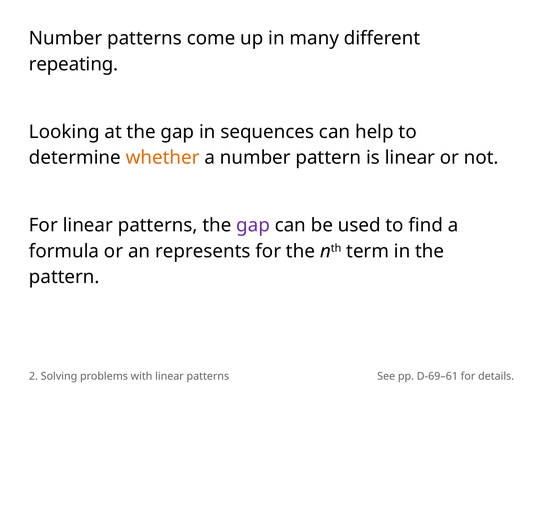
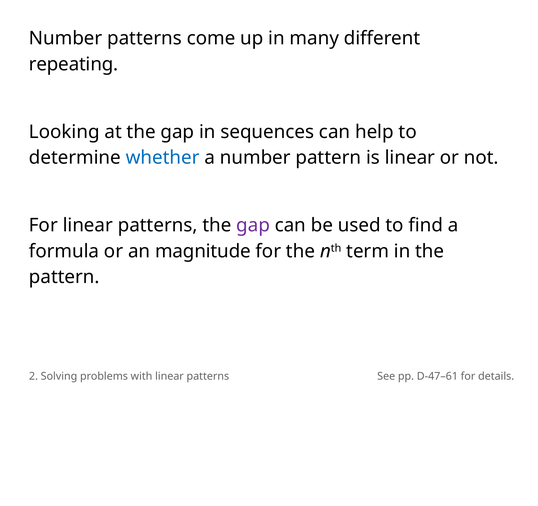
whether colour: orange -> blue (163, 158)
represents: represents -> magnitude (203, 251)
D-69–61: D-69–61 -> D-47–61 (437, 376)
